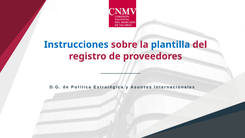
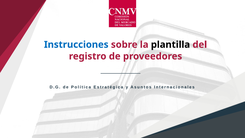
plantilla colour: blue -> black (170, 45)
